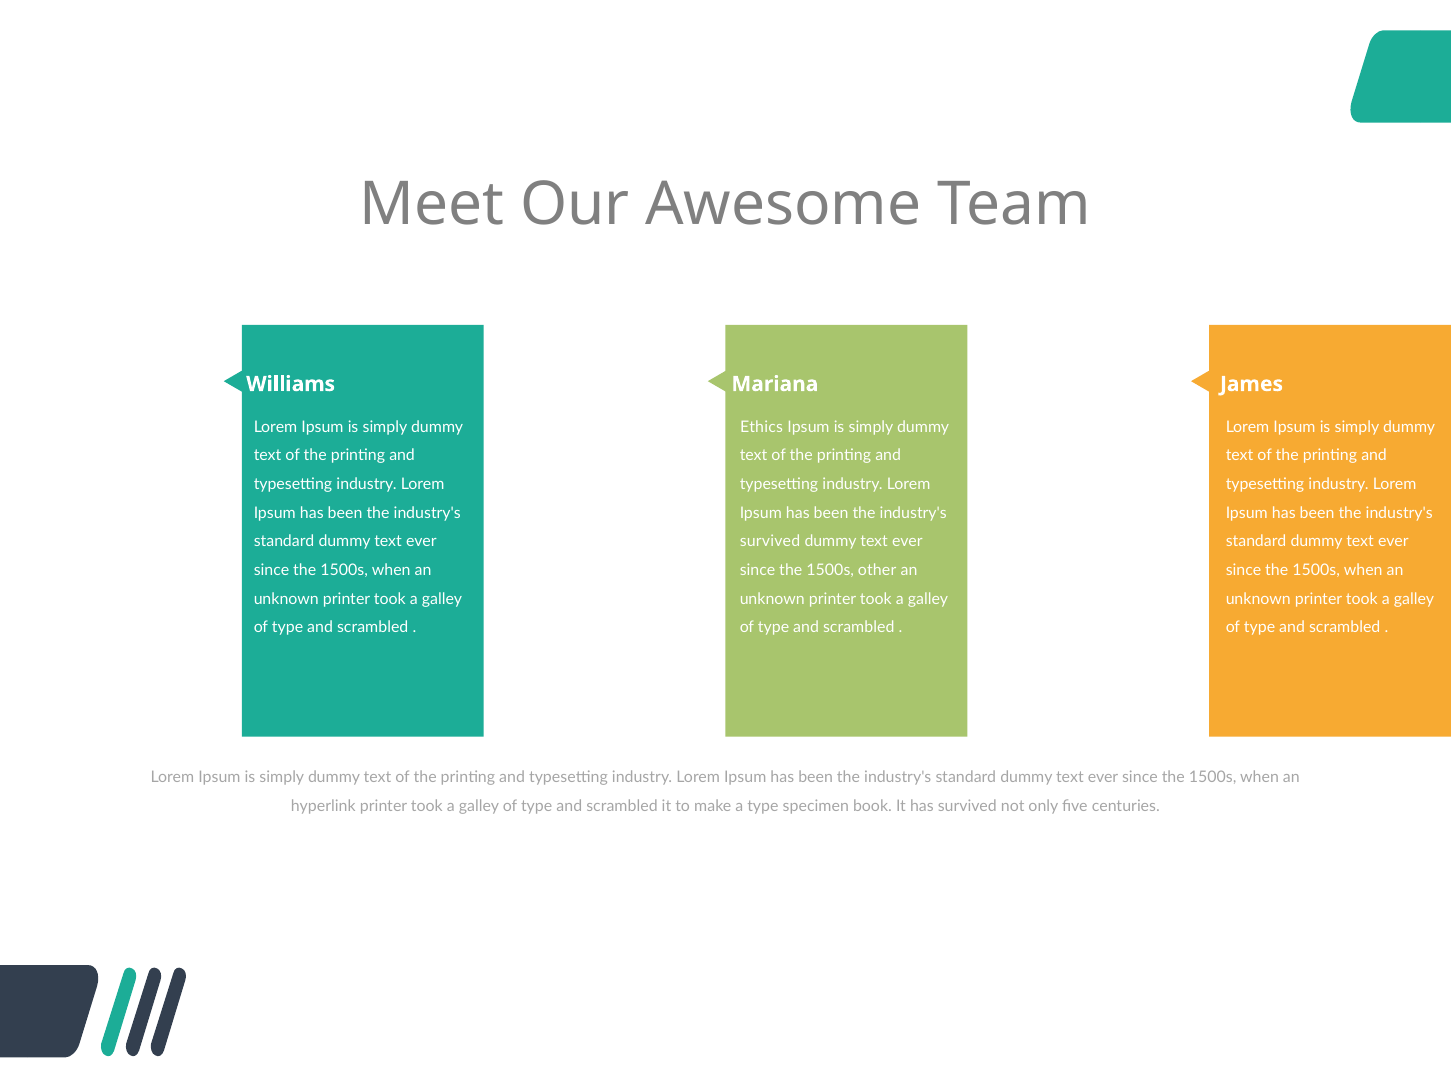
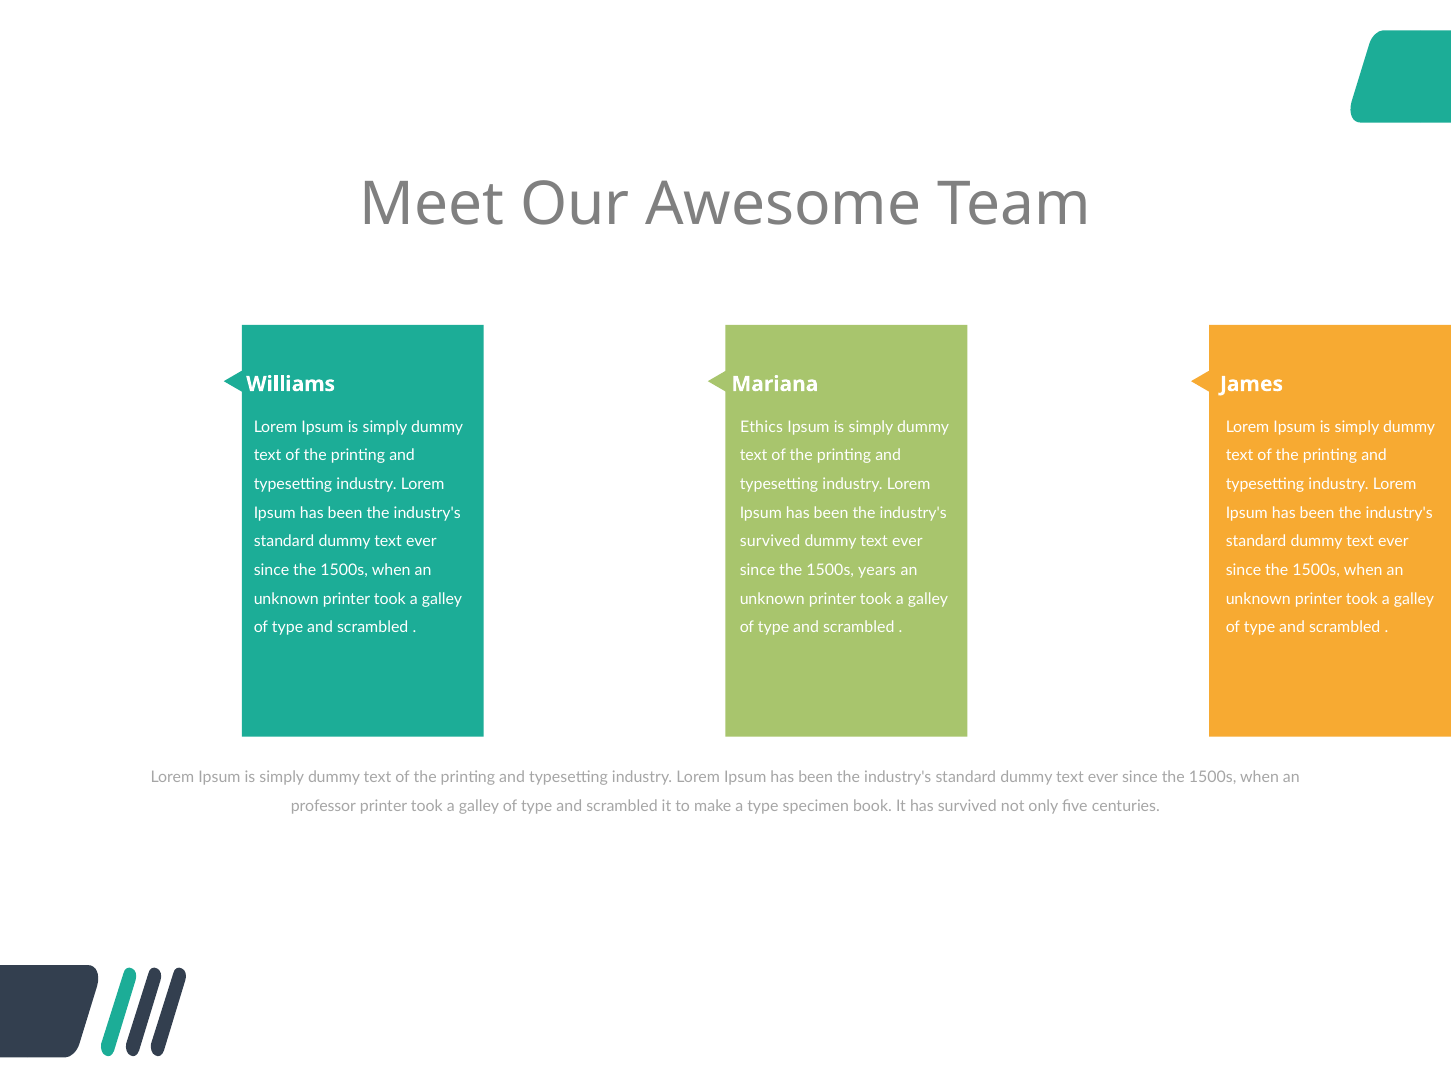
other: other -> years (877, 570)
hyperlink: hyperlink -> professor (323, 806)
